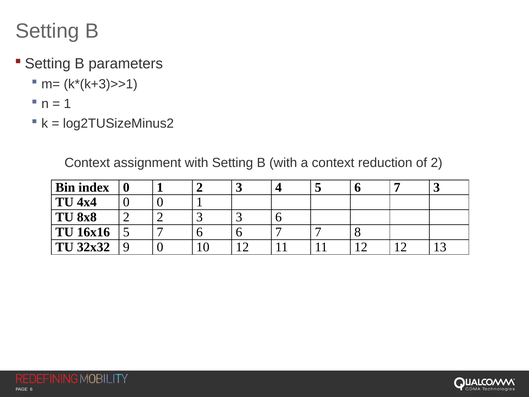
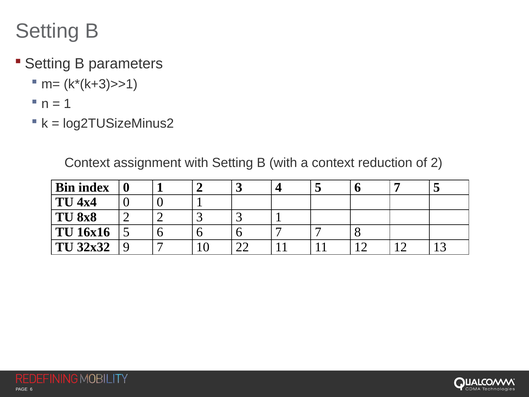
7 3: 3 -> 5 (437, 187)
3 6: 6 -> 1 (279, 217)
16x16 5 7: 7 -> 6 (160, 232)
9 0: 0 -> 7 (160, 247)
10 12: 12 -> 22 (242, 247)
